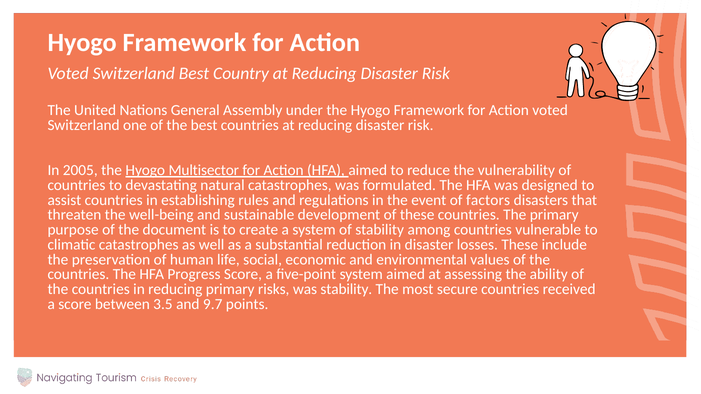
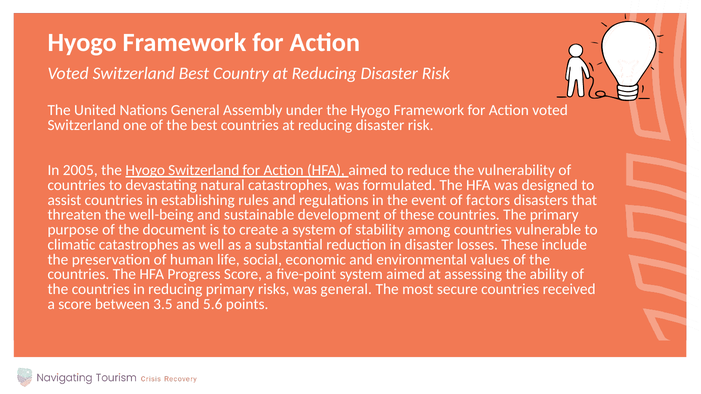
Hyogo Multisector: Multisector -> Switzerland (204, 170)
was stability: stability -> general (346, 290)
9.7: 9.7 -> 5.6 (213, 304)
